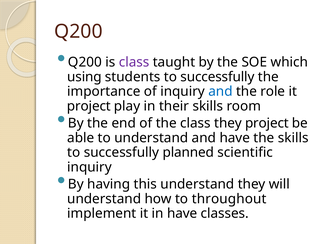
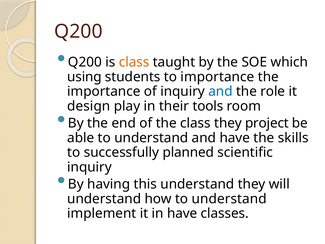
class colour: purple -> orange (134, 62)
students to successfully: successfully -> importance (217, 77)
project: project -> design (89, 106)
their skills: skills -> tools (208, 106)
how to throughout: throughout -> understand (229, 199)
